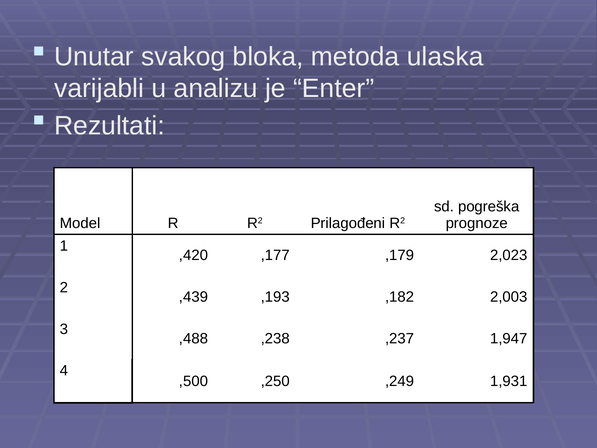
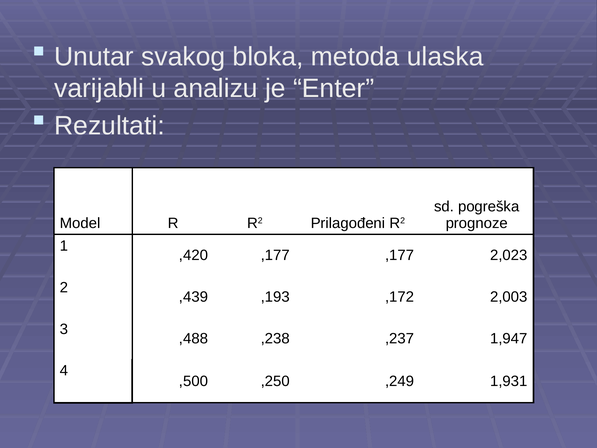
,177 ,179: ,179 -> ,177 (400, 255)
,182: ,182 -> ,172 (400, 297)
